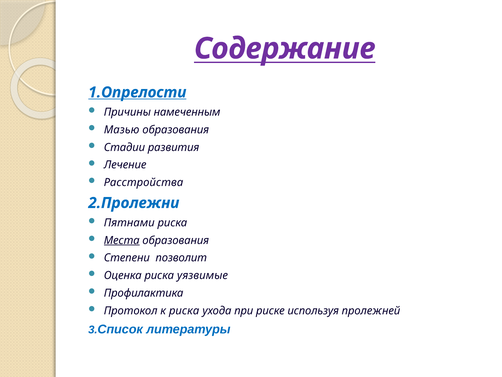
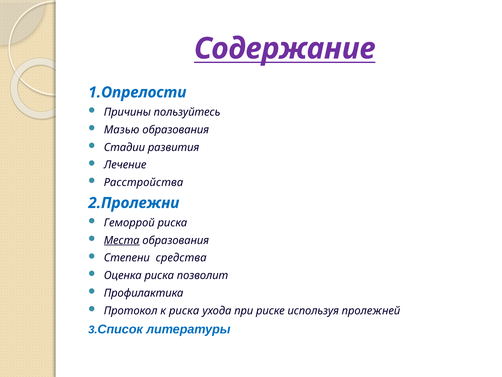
1.Опрелости underline: present -> none (137, 92)
намеченным: намеченным -> пользуйтесь (187, 112)
Пятнами: Пятнами -> Геморрой (129, 222)
позволит: позволит -> средства (181, 258)
уязвимые: уязвимые -> позволит (203, 275)
